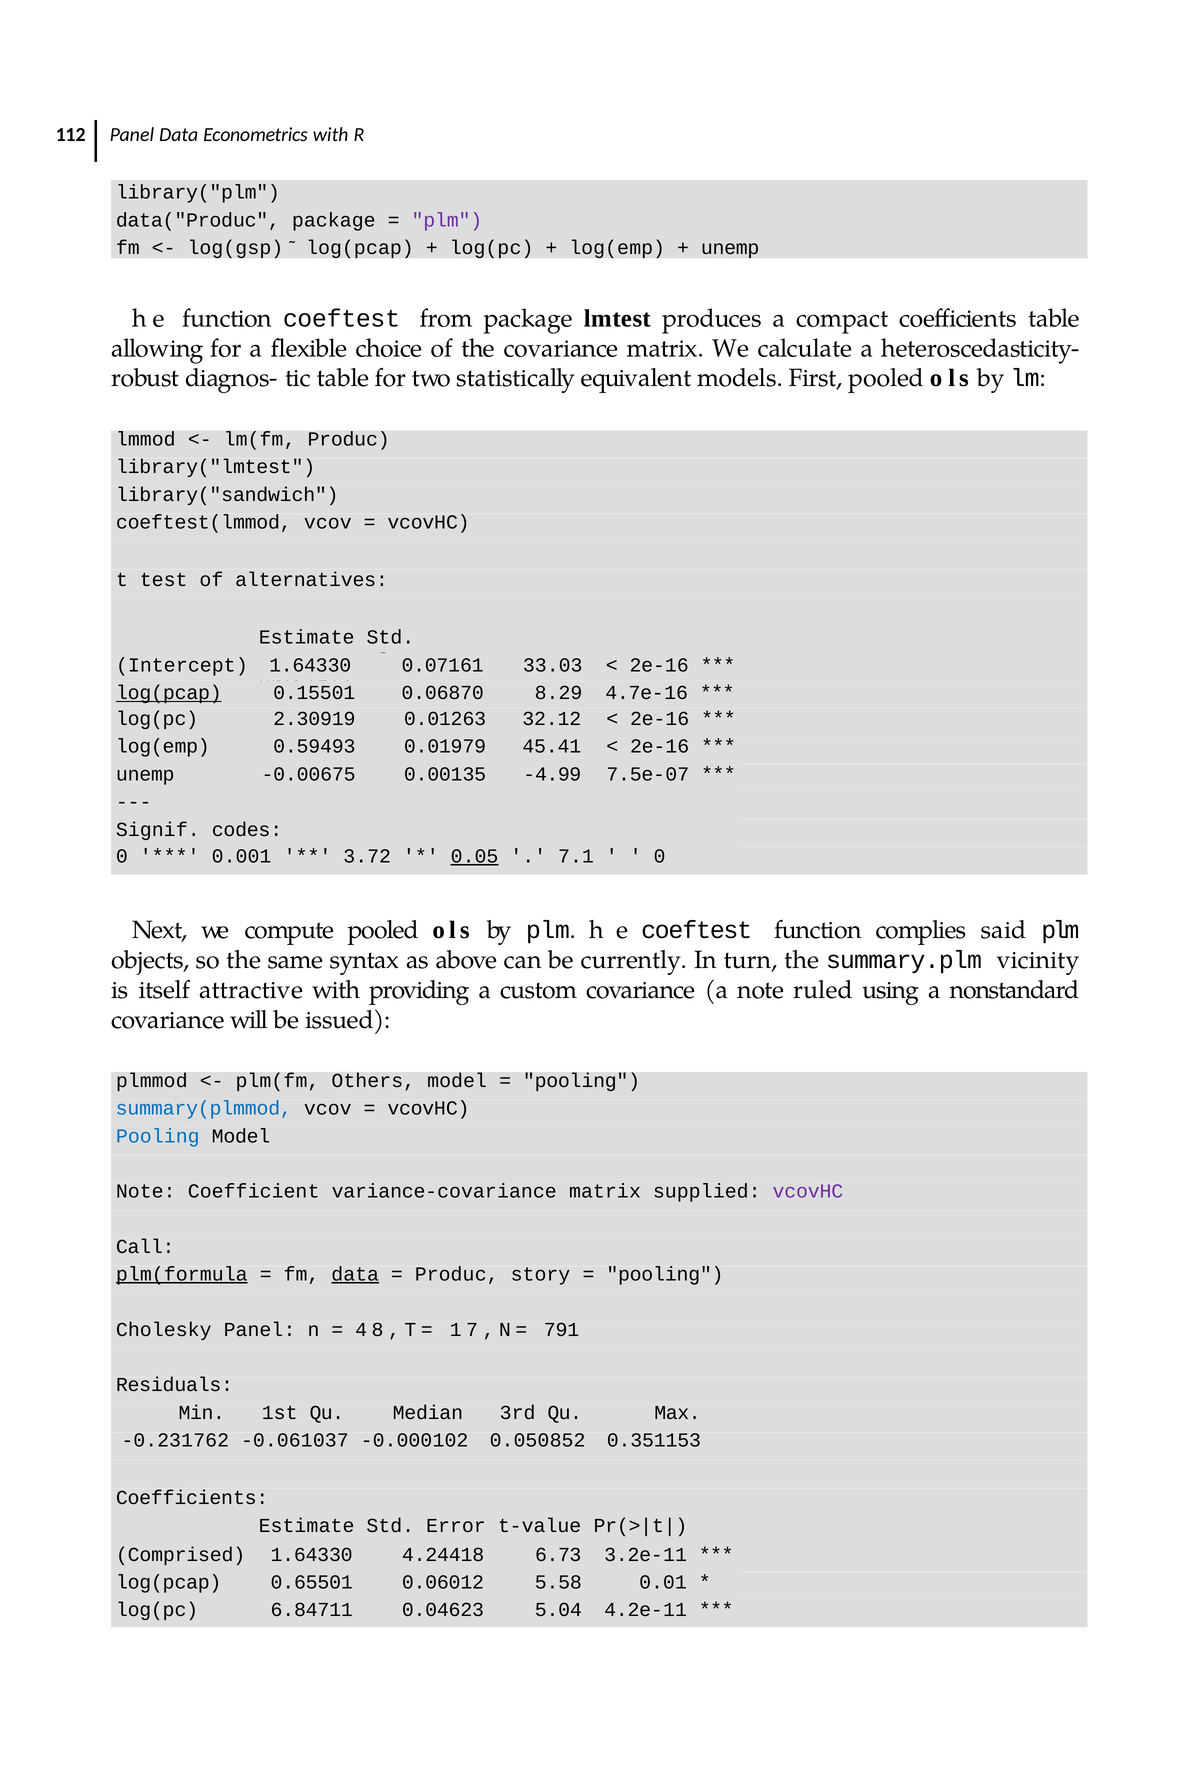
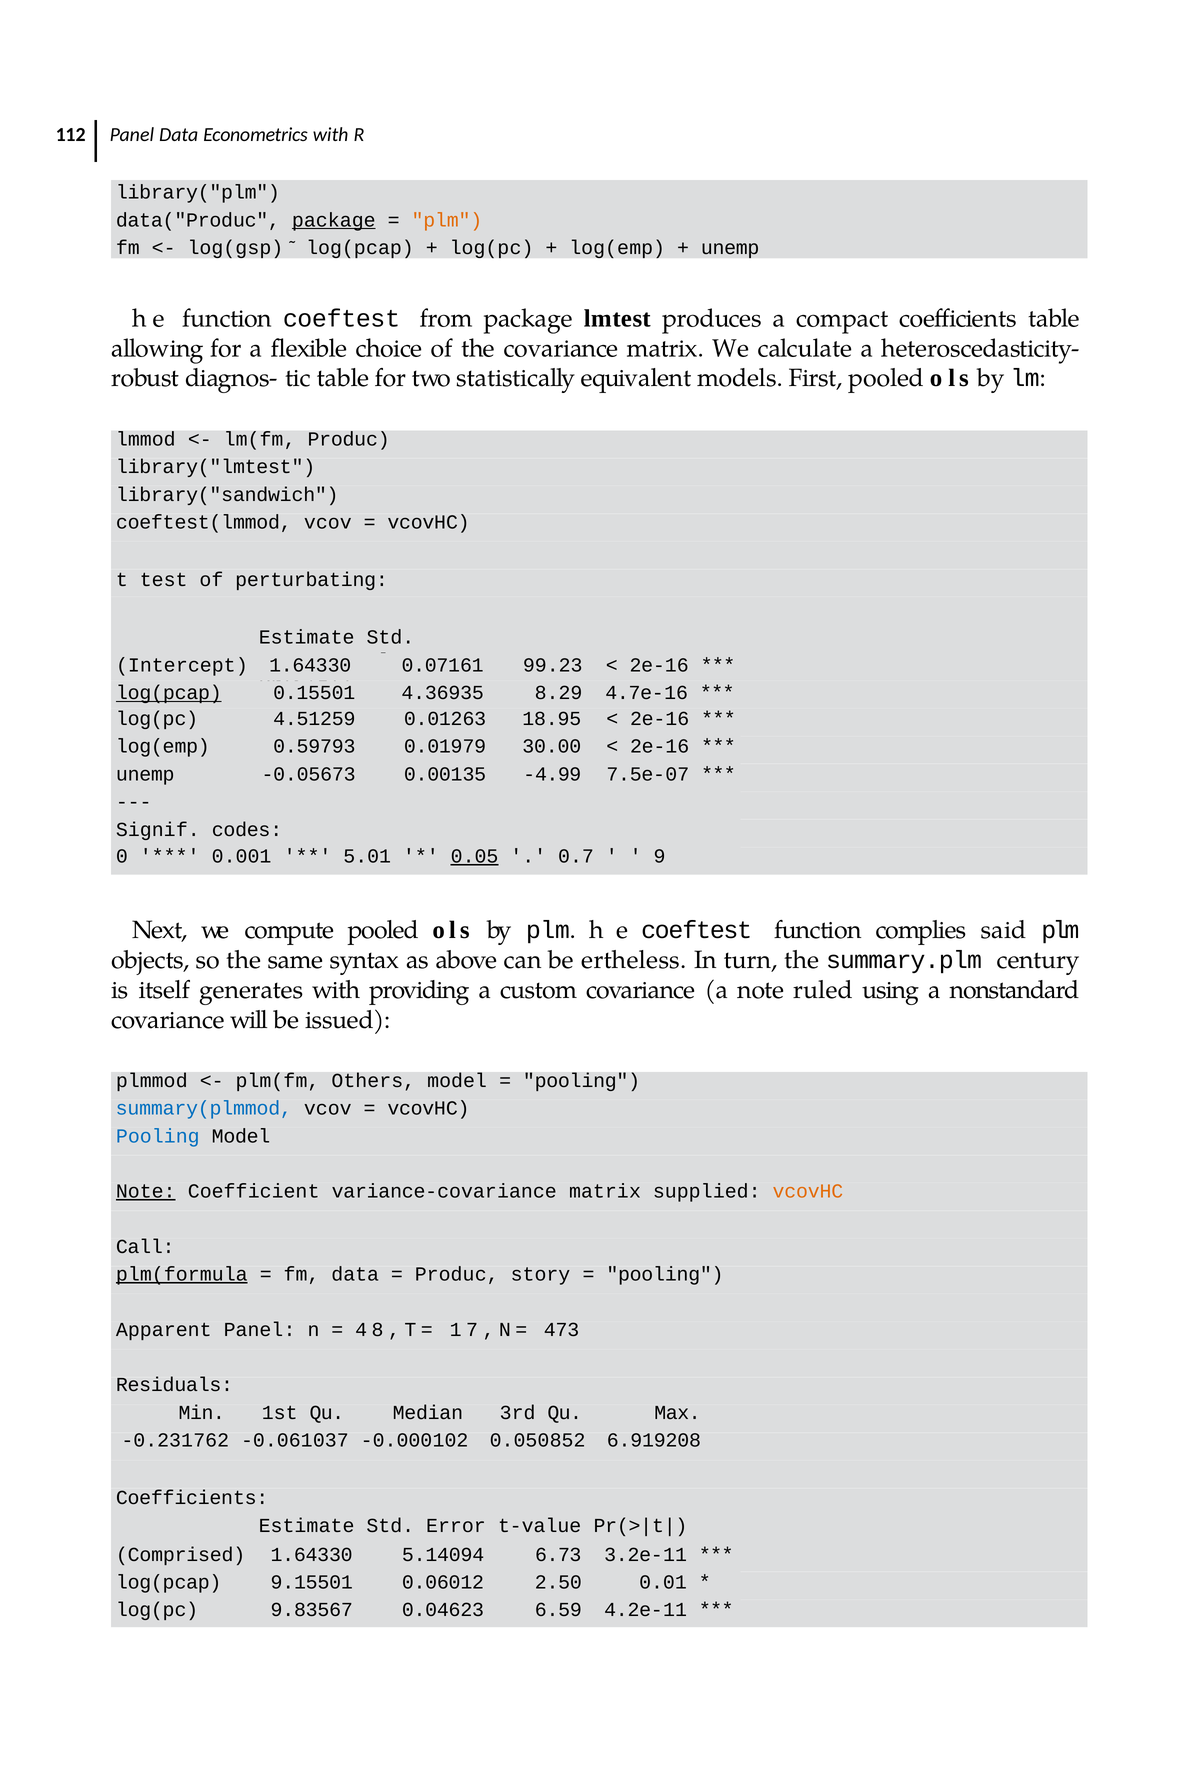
package underline: none -> present (334, 220)
plm colour: purple -> orange (447, 220)
alternatives: alternatives -> perturbating (312, 580)
33.03: 33.03 -> 99.23 (553, 665)
0.06870: 0.06870 -> 4.36935 (443, 693)
2.30919: 2.30919 -> 4.51259 (314, 719)
32.12: 32.12 -> 18.95 (552, 719)
0.59493: 0.59493 -> 0.59793 (314, 746)
45.41: 45.41 -> 30.00 (552, 746)
-0.00675: -0.00675 -> -0.05673 (309, 774)
3.72: 3.72 -> 5.01 (367, 856)
7.1: 7.1 -> 0.7 (576, 856)
0: 0 -> 9 (659, 856)
currently: currently -> ertheless (634, 960)
vicinity: vicinity -> century (1038, 960)
attractive: attractive -> generates (251, 990)
Note underline: none -> present (146, 1191)
vcovHC colour: purple -> orange (808, 1191)
data underline: present -> none (355, 1274)
Cholesky: Cholesky -> Apparent (164, 1330)
791: 791 -> 473 (562, 1330)
0.351153: 0.351153 -> 6.919208 (654, 1440)
4.24418: 4.24418 -> 5.14094 (443, 1555)
0.65501: 0.65501 -> 9.15501 (312, 1582)
5.58: 5.58 -> 2.50 (558, 1582)
6.84711: 6.84711 -> 9.83567 (312, 1610)
5.04: 5.04 -> 6.59 (558, 1610)
